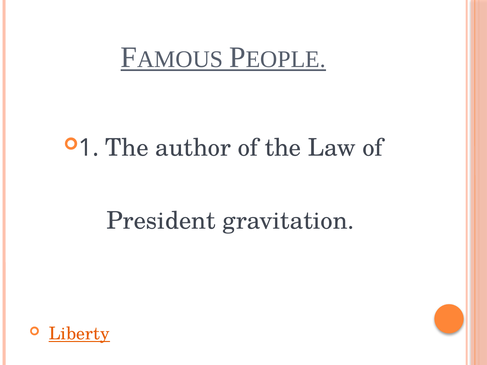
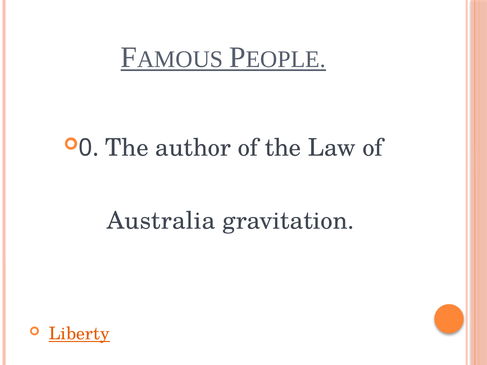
1: 1 -> 0 (89, 148)
President: President -> Australia (161, 221)
